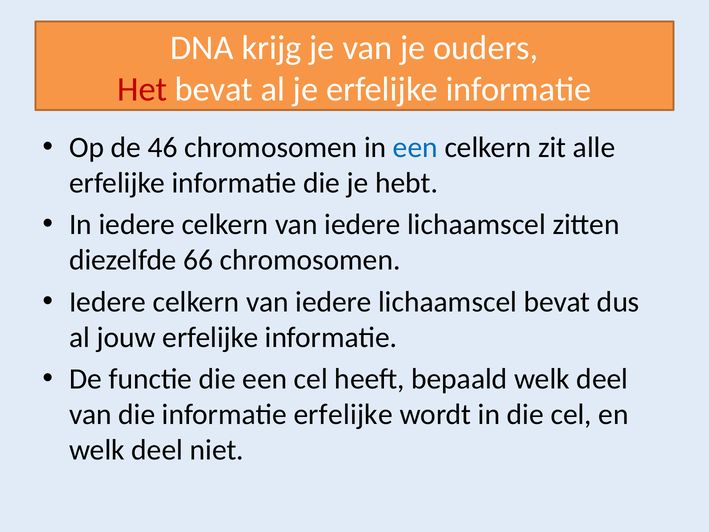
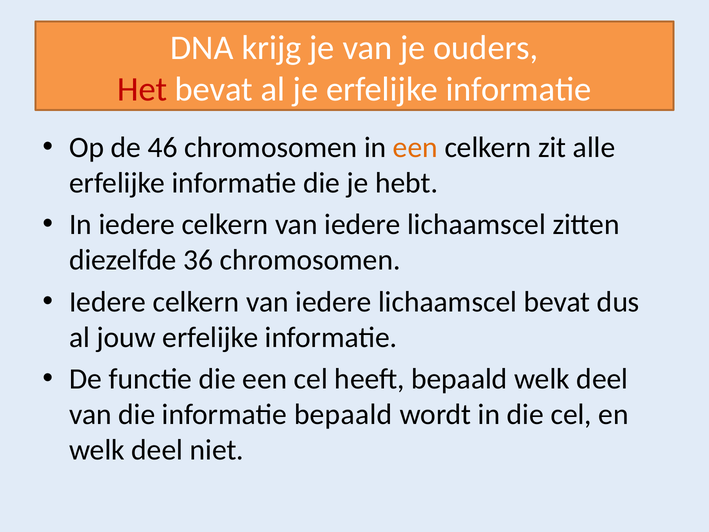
een colour: blue -> orange (415, 147)
66: 66 -> 36 (198, 260)
informatie erfelijke: erfelijke -> bepaald (343, 414)
